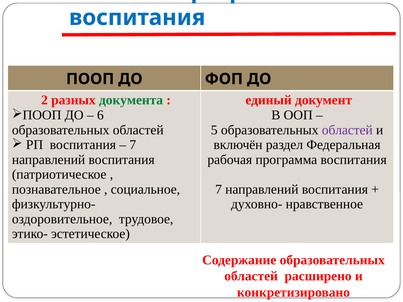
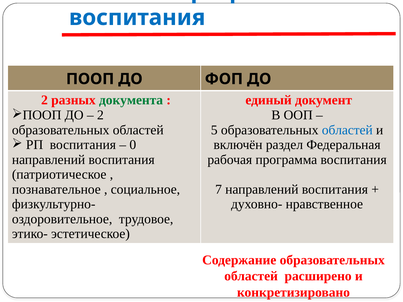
6: 6 -> 2 (100, 115)
областей colour: purple -> blue (347, 130)
7: 7 -> 0 (133, 145)
